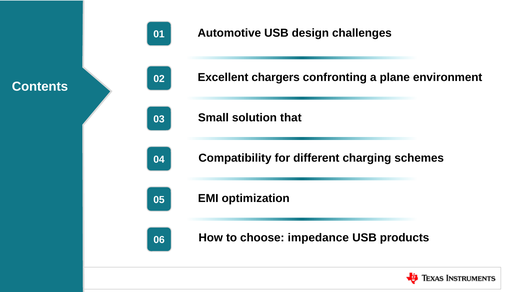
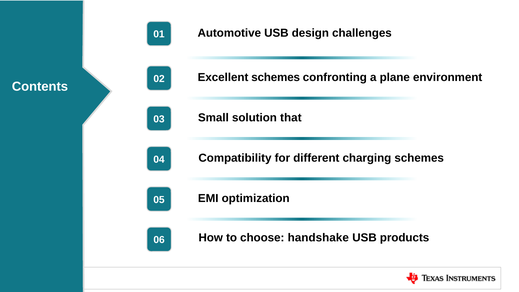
Excellent chargers: chargers -> schemes (276, 77)
impedance: impedance -> handshake (318, 238)
